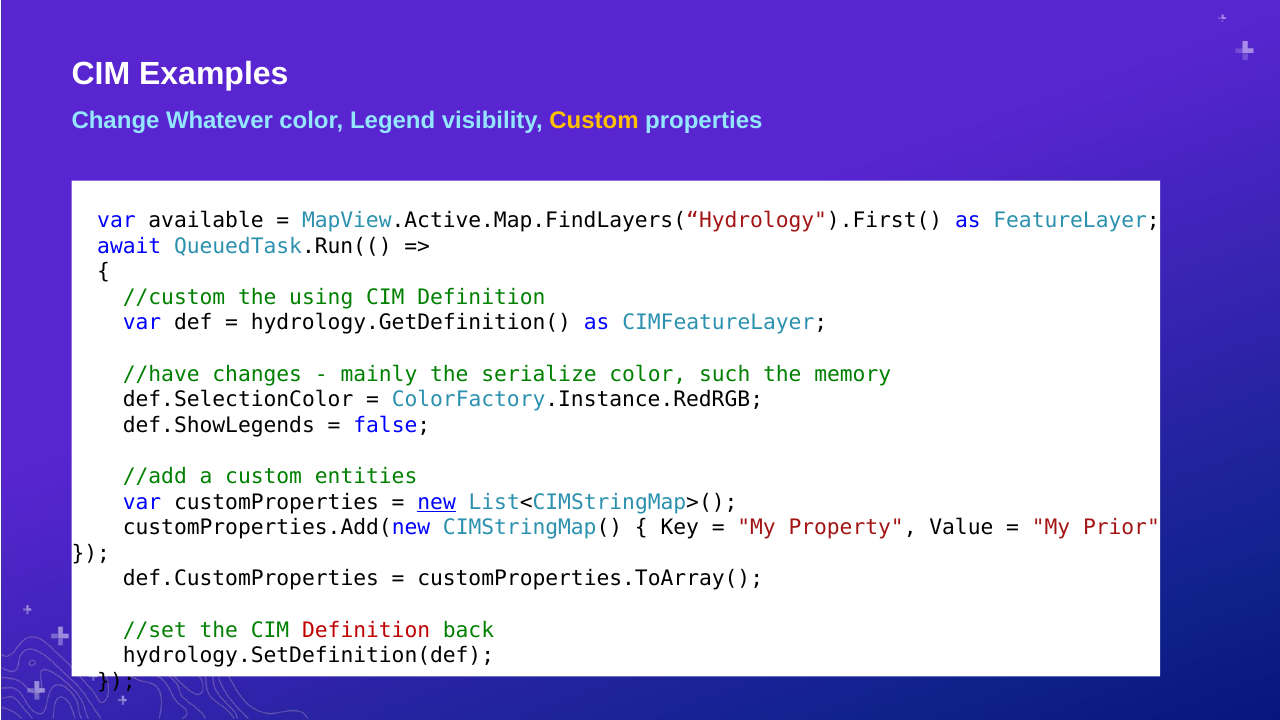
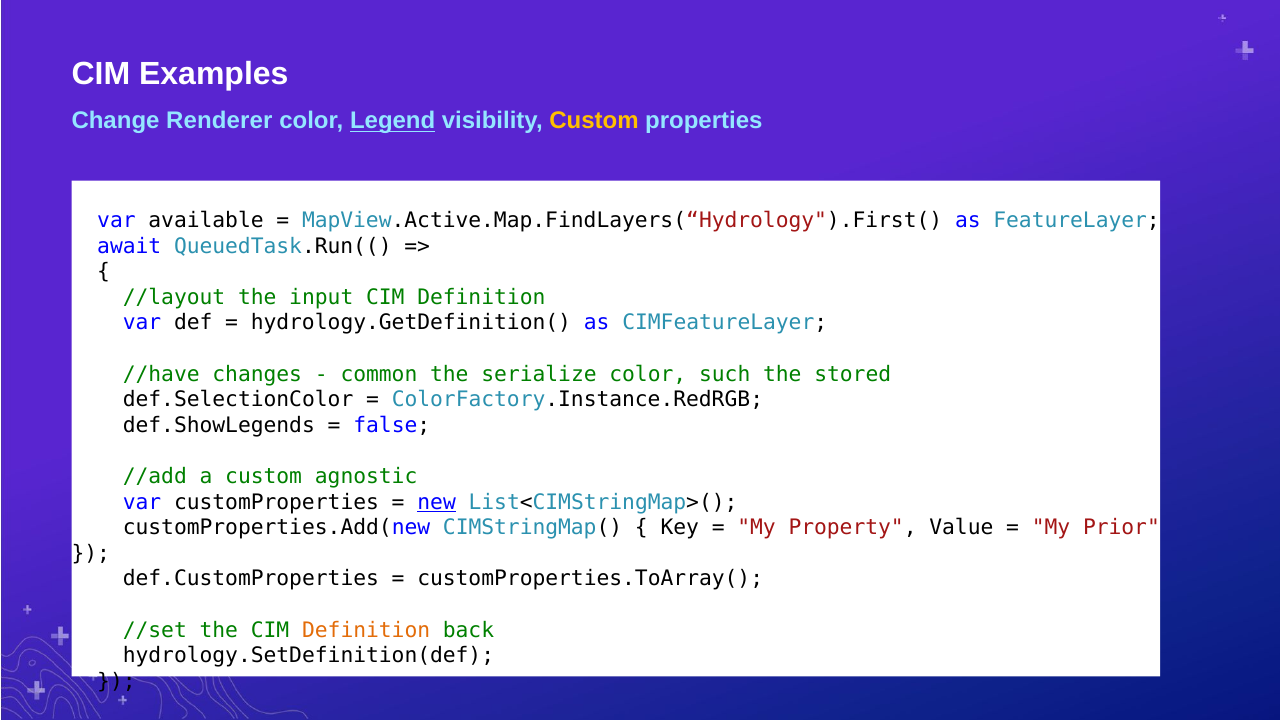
Whatever: Whatever -> Renderer (219, 121)
Legend underline: none -> present (393, 121)
//custom: //custom -> //layout (174, 297)
using: using -> input (321, 297)
mainly: mainly -> common (379, 374)
memory: memory -> stored (853, 374)
entities: entities -> agnostic (366, 476)
Definition colour: red -> orange (366, 630)
